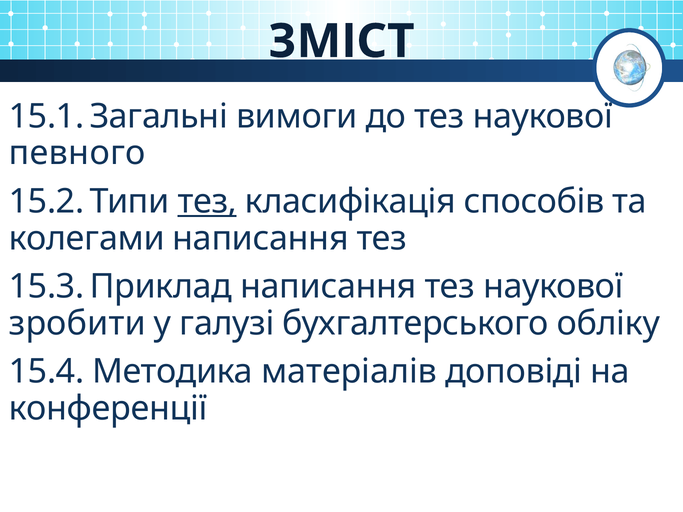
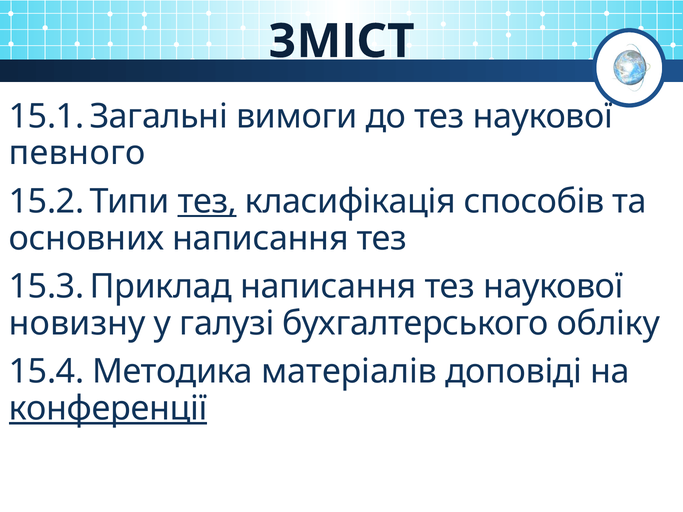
колегами: колегами -> основних (87, 238)
зробити: зробити -> новизну (77, 324)
конференції underline: none -> present (108, 409)
